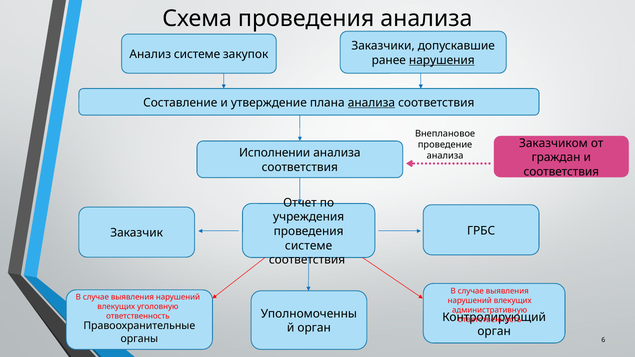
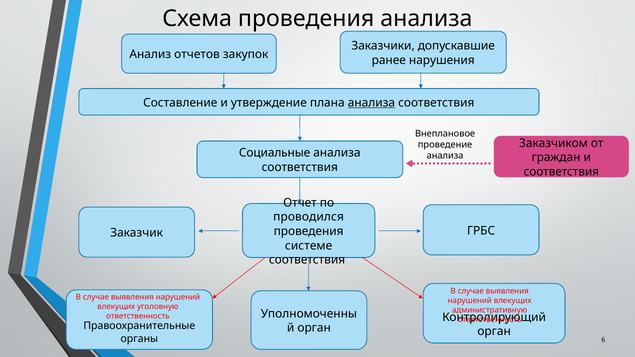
Анализ системе: системе -> отчетов (197, 55)
нарушения underline: present -> none (442, 60)
Исполнении: Исполнении -> Социальные (275, 153)
учреждения: учреждения -> проводился (309, 217)
